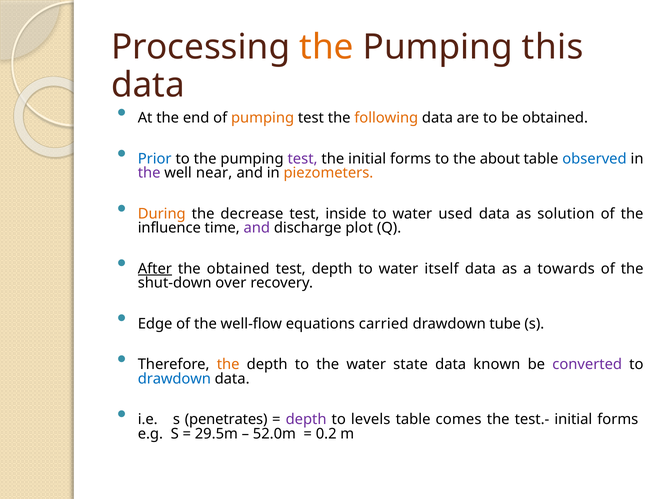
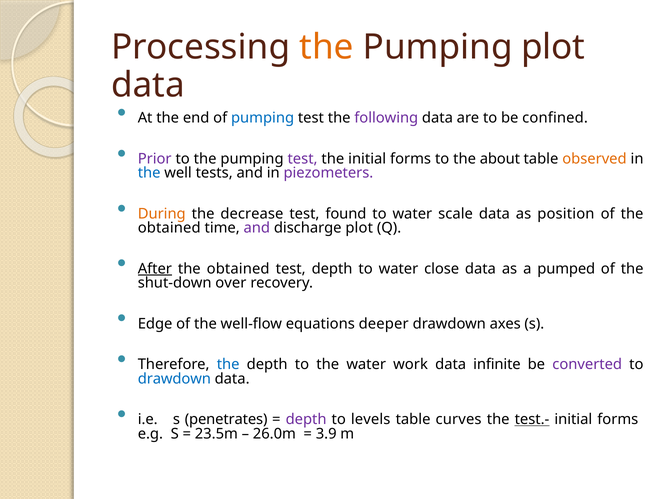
Pumping this: this -> plot (553, 47)
pumping colour: orange -> blue (263, 118)
following colour: orange -> purple (386, 118)
be obtained: obtained -> confined (555, 118)
Prior colour: blue -> purple (155, 159)
observed colour: blue -> orange (594, 159)
the colour: purple -> blue (149, 173)
near: near -> tests (214, 173)
piezometers colour: orange -> purple (328, 173)
inside: inside -> found (346, 214)
used: used -> scale (456, 214)
solution: solution -> position (566, 214)
influence: influence -> obtained (169, 228)
itself: itself -> close (442, 269)
towards: towards -> pumped (566, 269)
carried: carried -> deeper (384, 324)
tube: tube -> axes (505, 324)
the colour: orange -> blue (228, 365)
state: state -> work (411, 365)
known: known -> infinite (497, 365)
comes: comes -> curves (459, 420)
test.- underline: none -> present (532, 420)
29.5m: 29.5m -> 23.5m (216, 434)
52.0m: 52.0m -> 26.0m (274, 434)
0.2: 0.2 -> 3.9 (326, 434)
